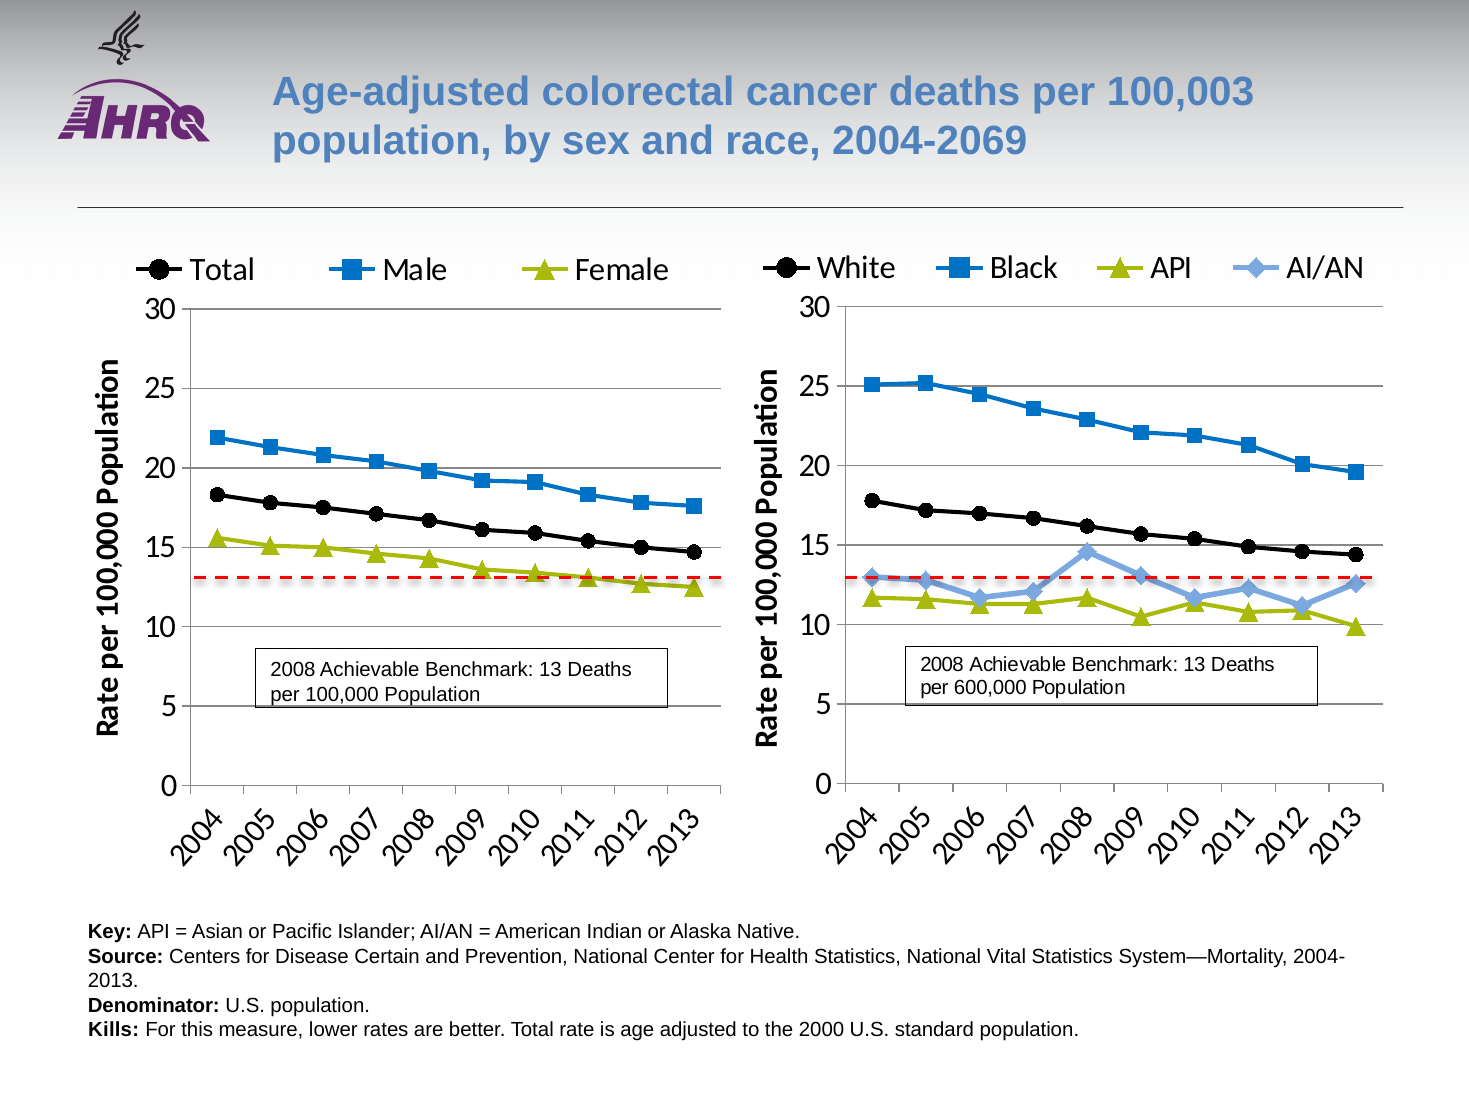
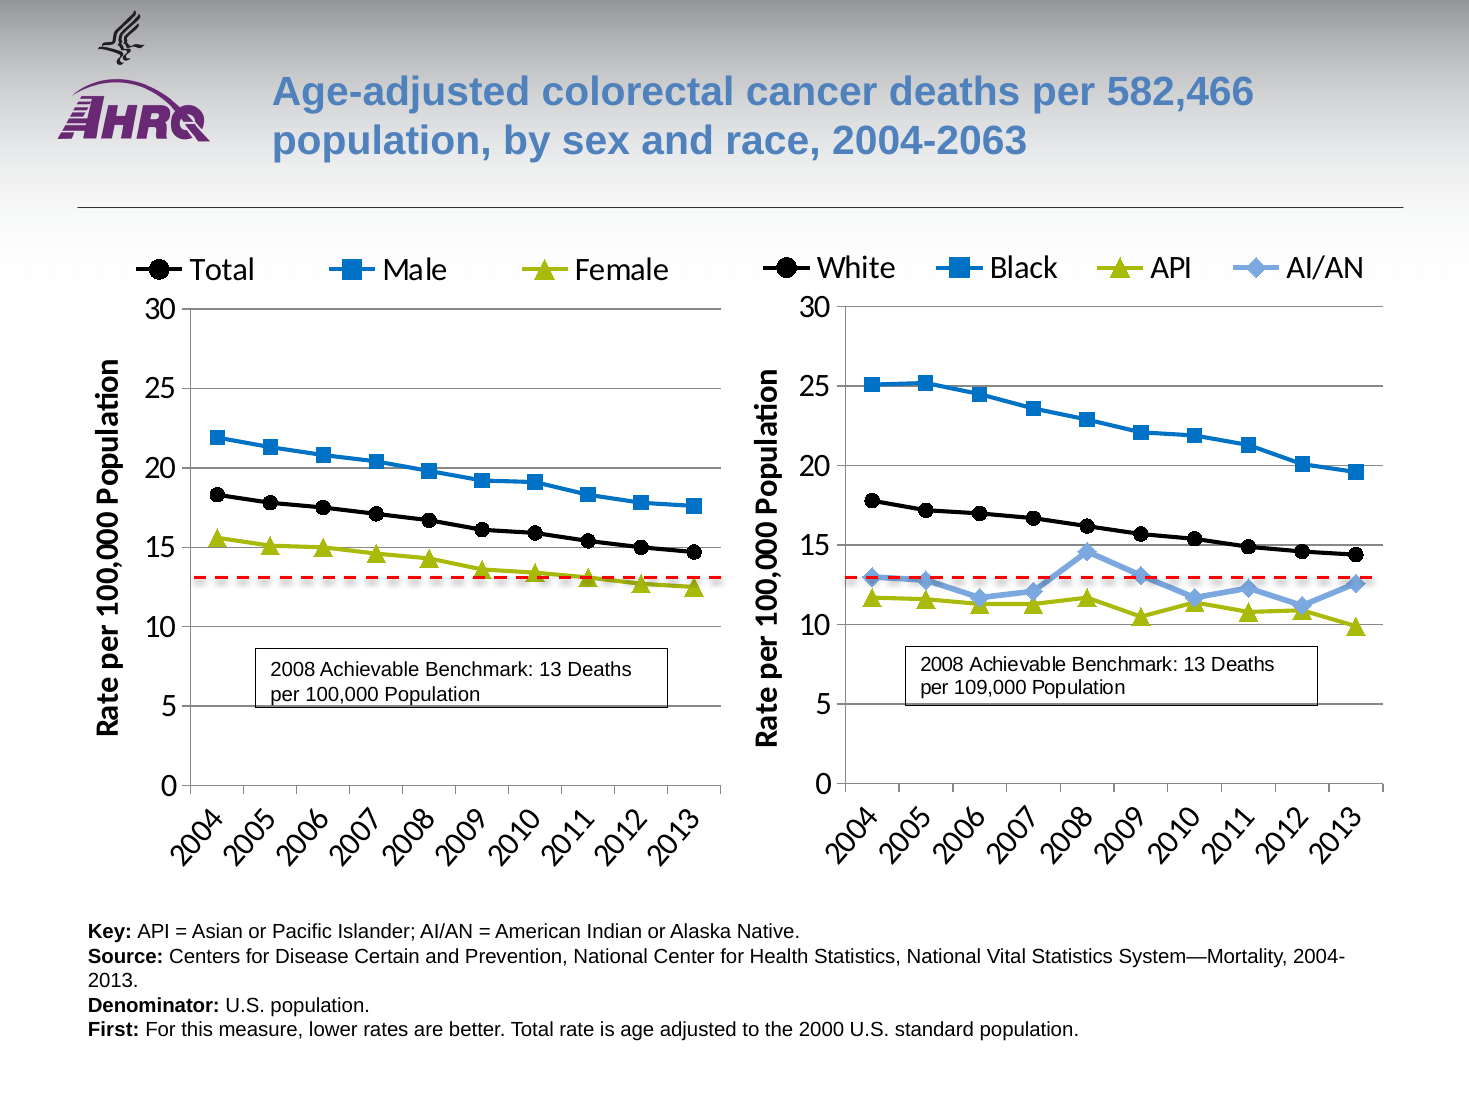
100,003: 100,003 -> 582,466 (1181, 92)
2004-2069: 2004-2069 -> 2004-2063 (930, 141)
600,000: 600,000 -> 109,000 (990, 688)
Kills: Kills -> First (114, 1030)
